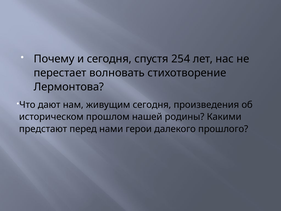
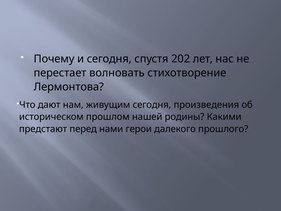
254: 254 -> 202 (181, 59)
